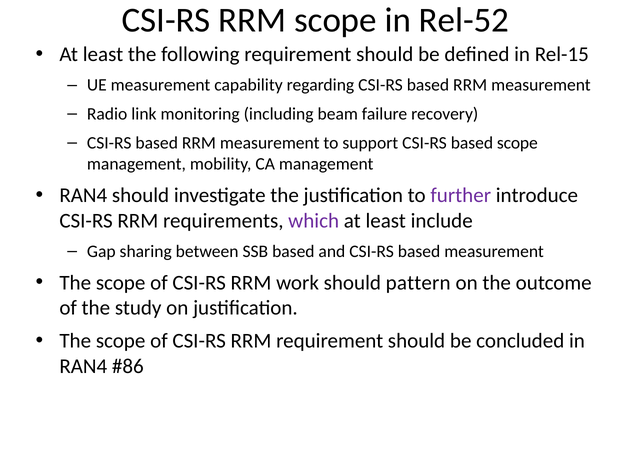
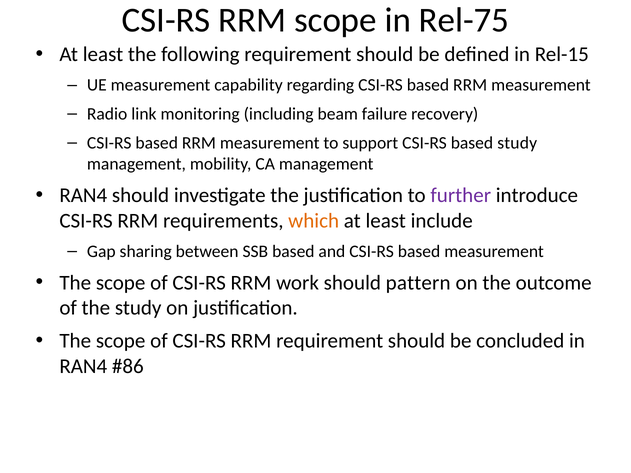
Rel-52: Rel-52 -> Rel-75 (464, 20)
based scope: scope -> study (517, 143)
which colour: purple -> orange (314, 221)
